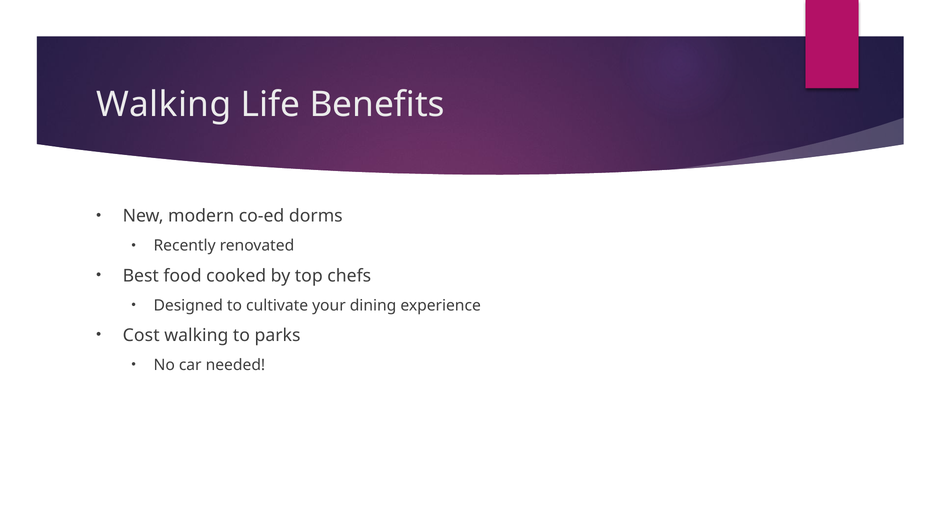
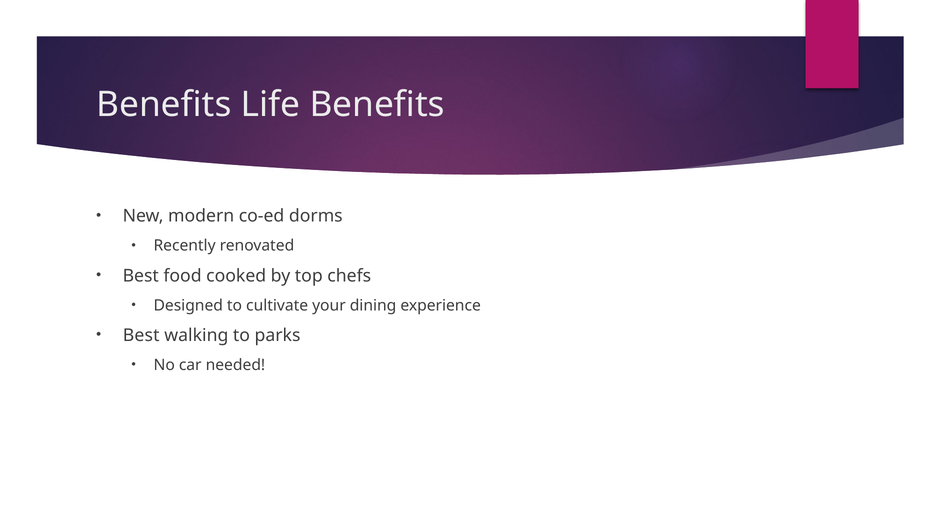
Walking: Walking -> Benefits (164, 105)
Cost: Cost -> Best (141, 335)
